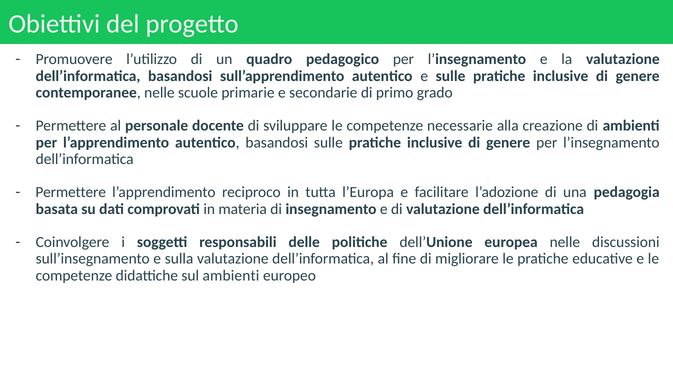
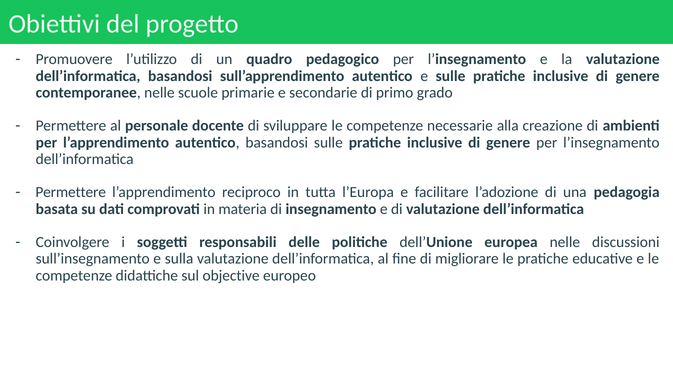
sul ambienti: ambienti -> objective (231, 276)
